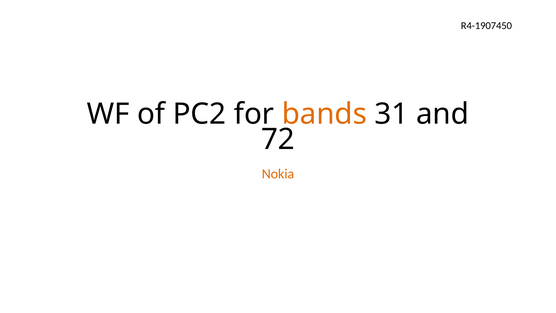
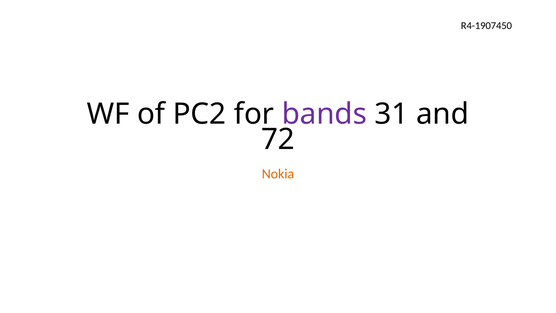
bands colour: orange -> purple (324, 114)
